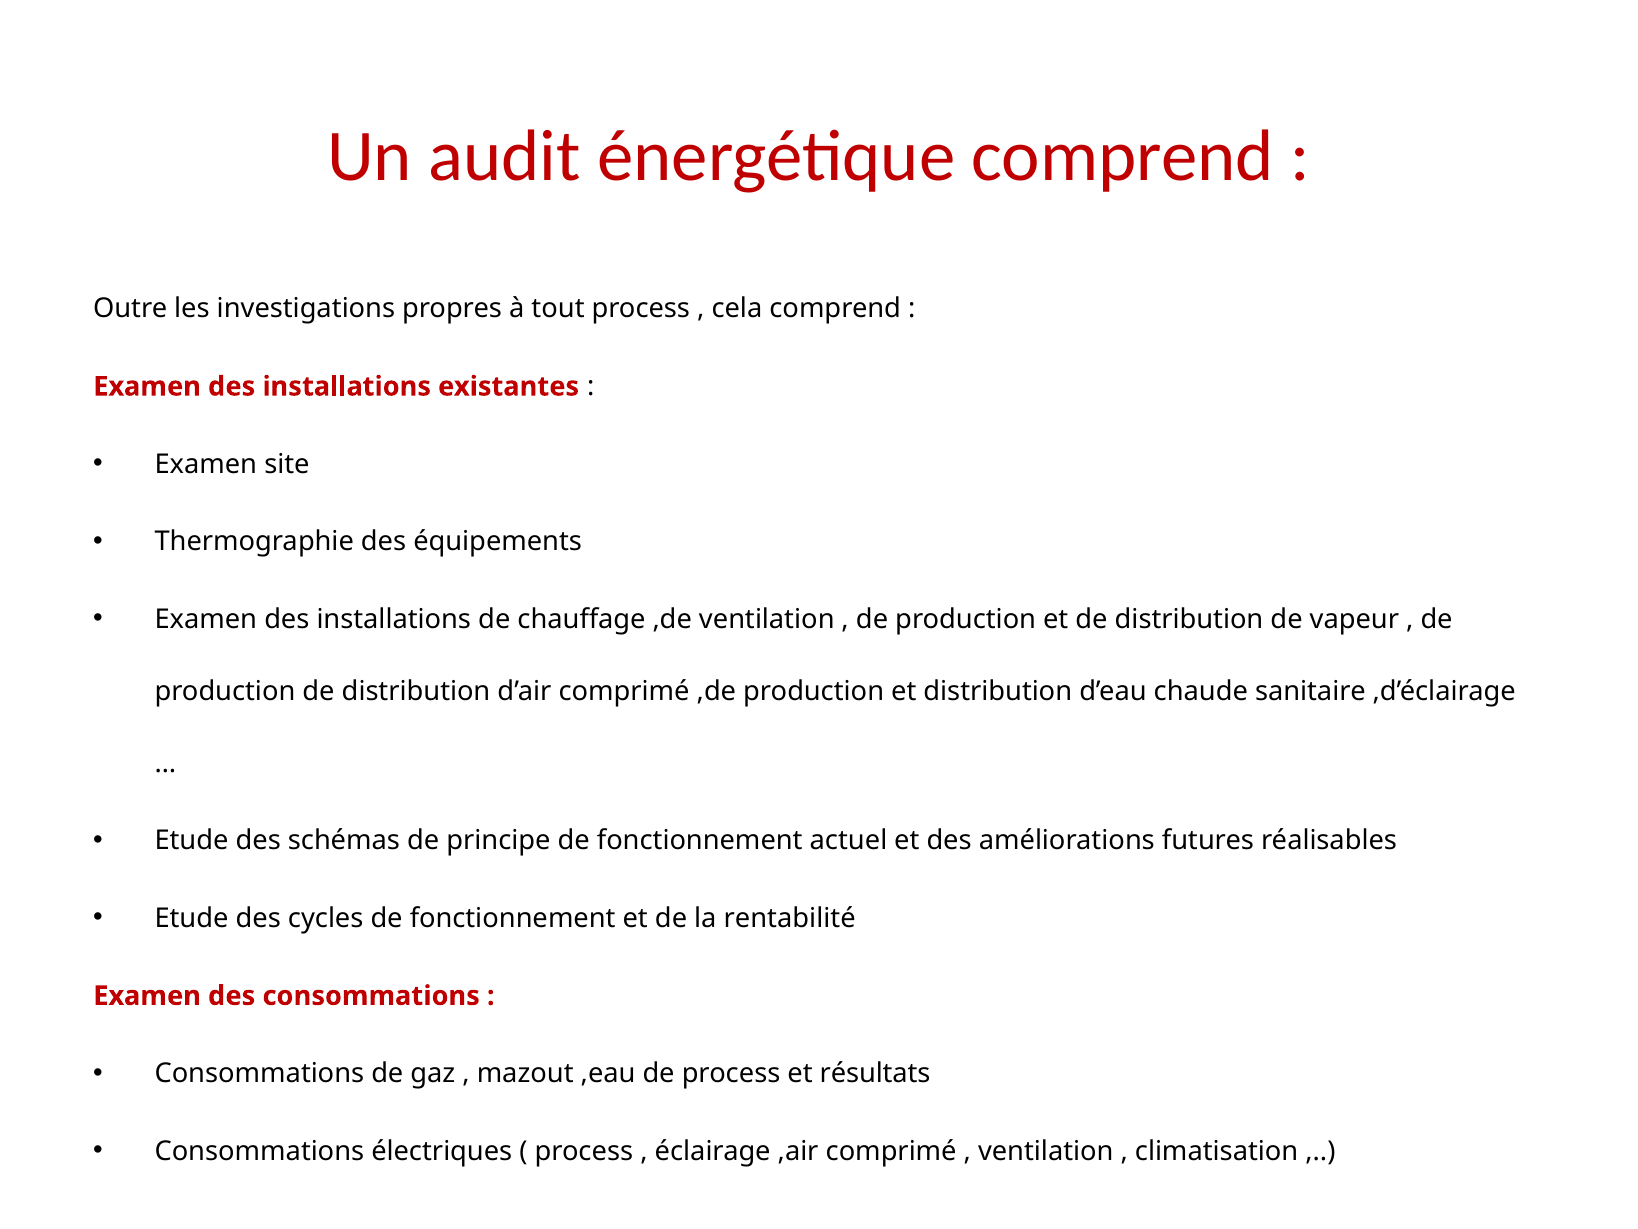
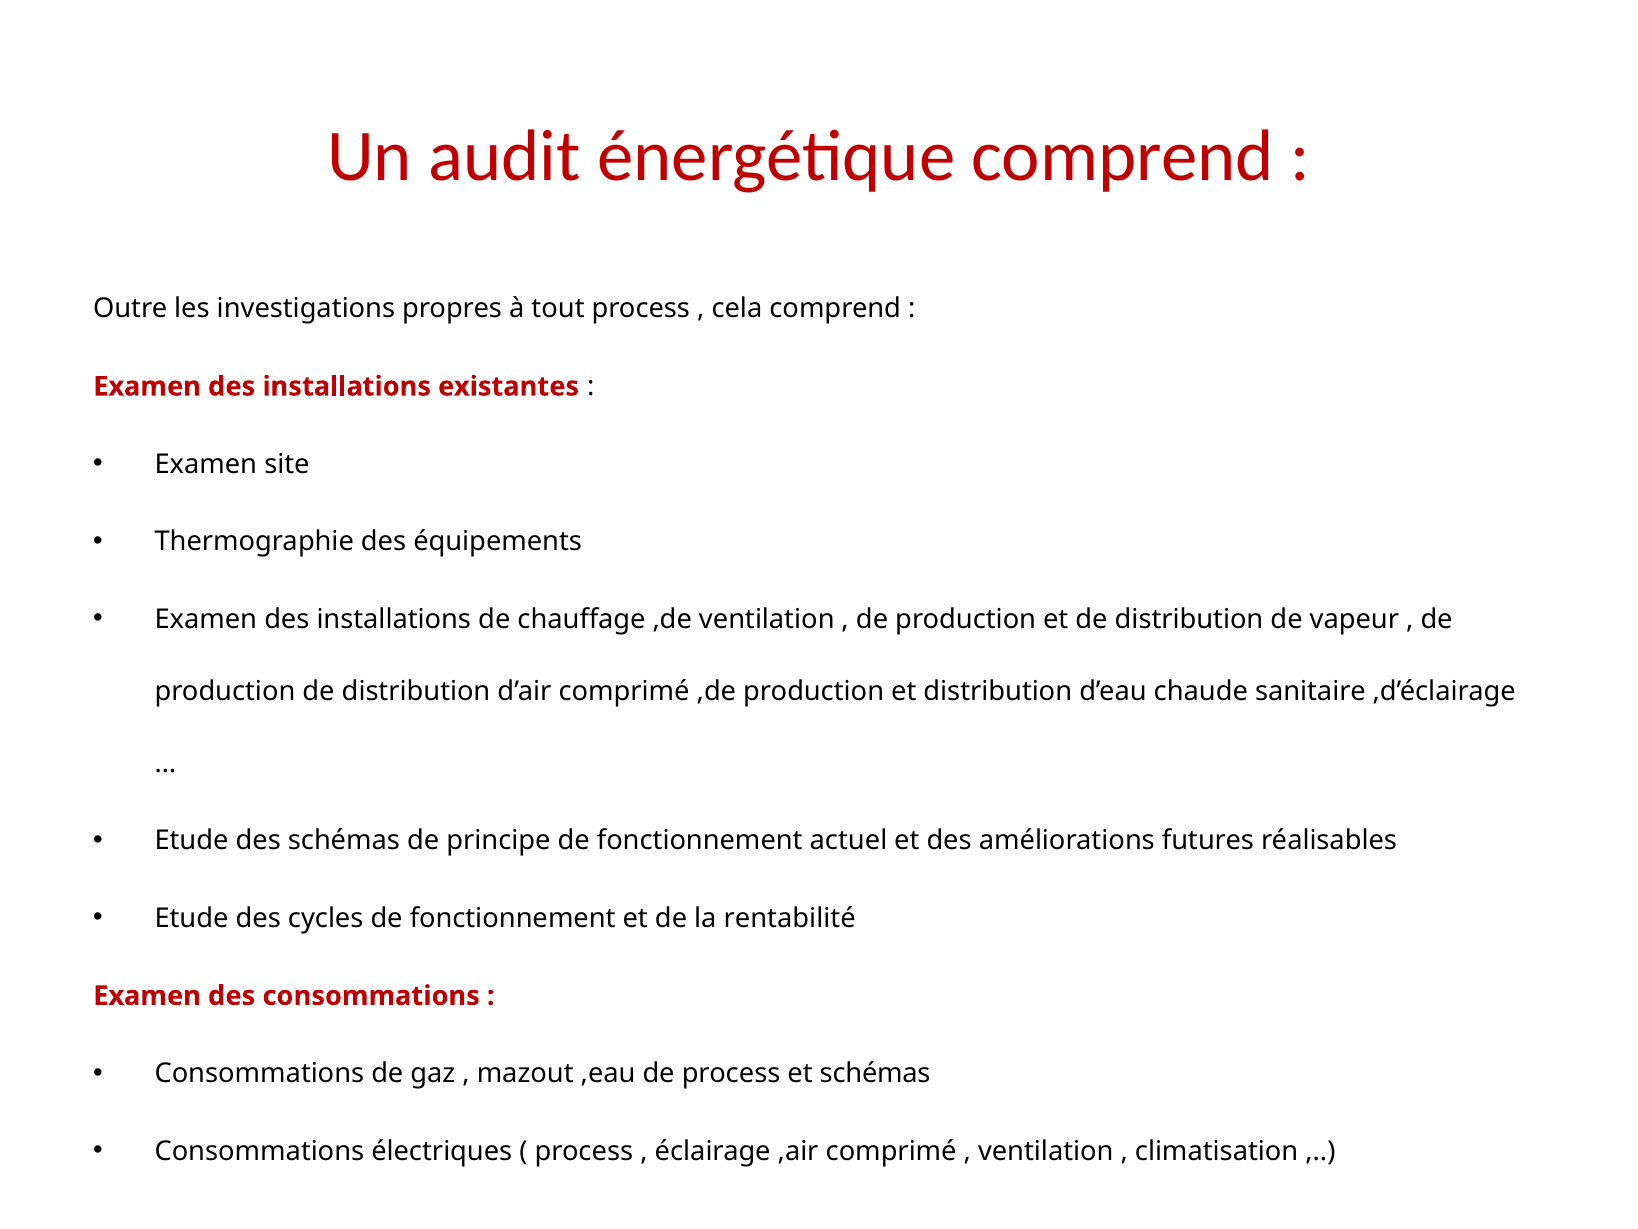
et résultats: résultats -> schémas (875, 1073)
